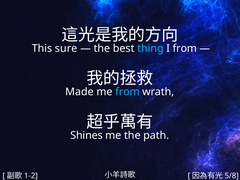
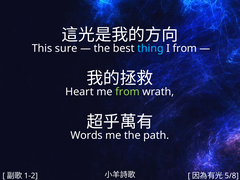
Made: Made -> Heart (80, 92)
from colour: light blue -> light green (127, 92)
Shines: Shines -> Words (87, 135)
